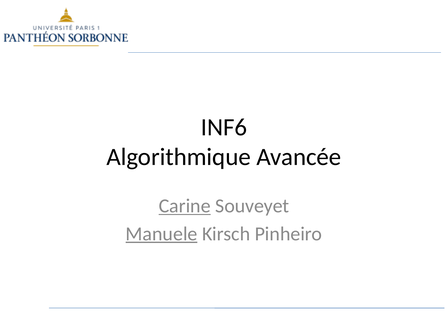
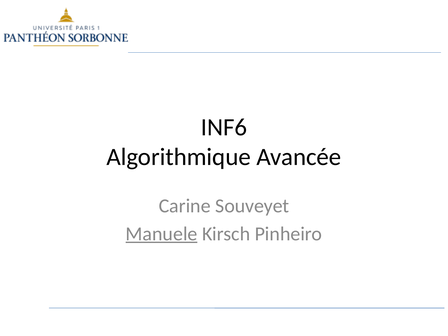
Carine underline: present -> none (185, 206)
